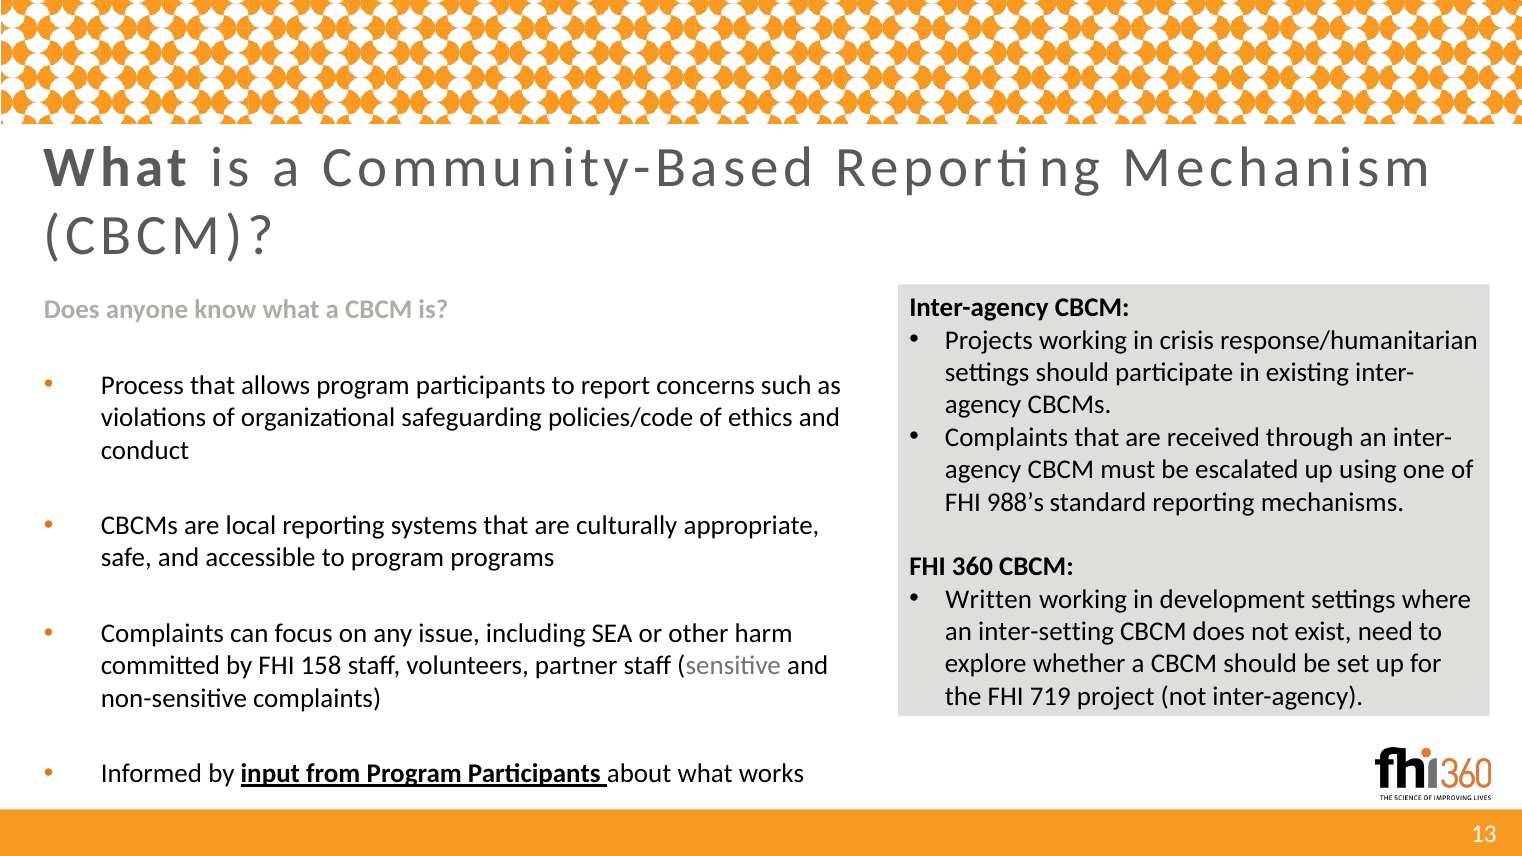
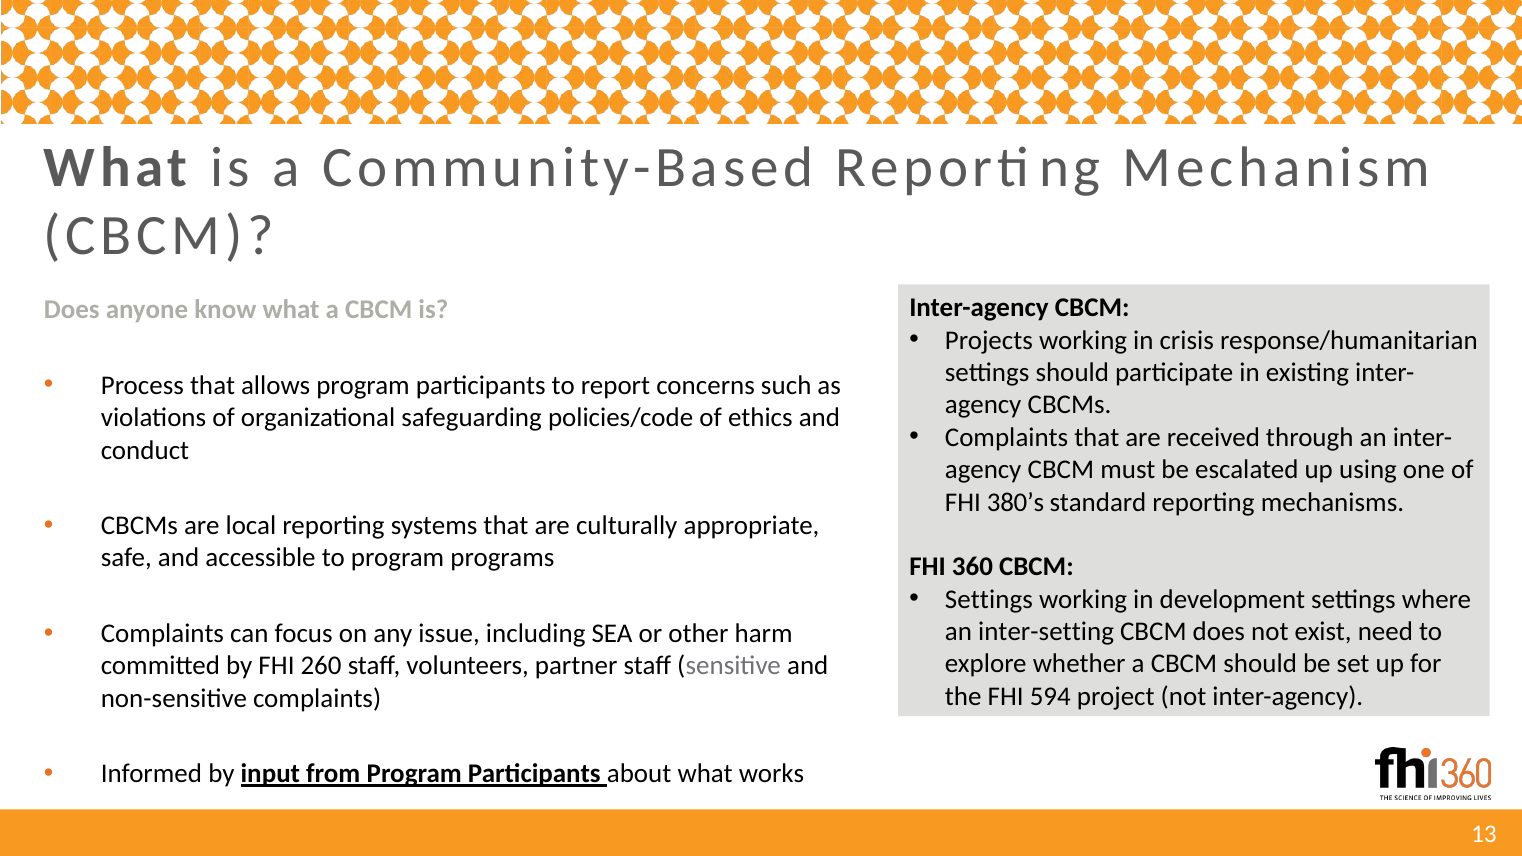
988’s: 988’s -> 380’s (1015, 502)
Written: Written -> Settings (989, 599)
158: 158 -> 260 (321, 666)
719: 719 -> 594 (1050, 696)
